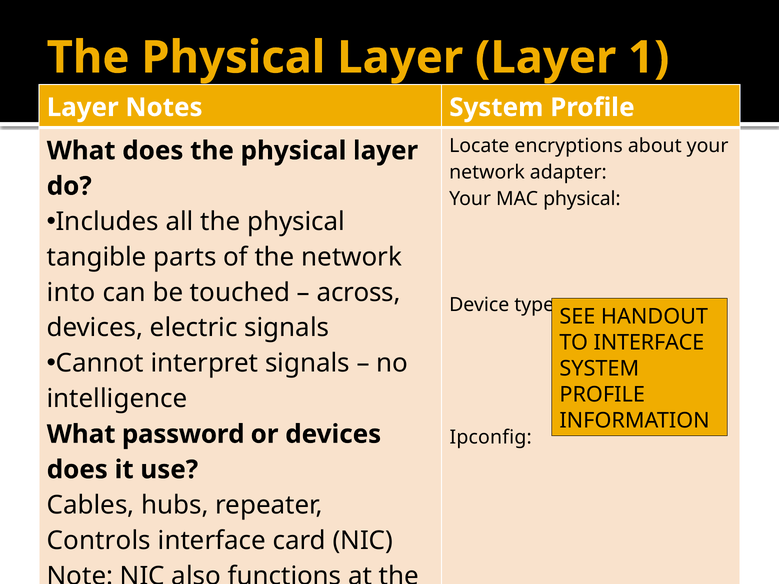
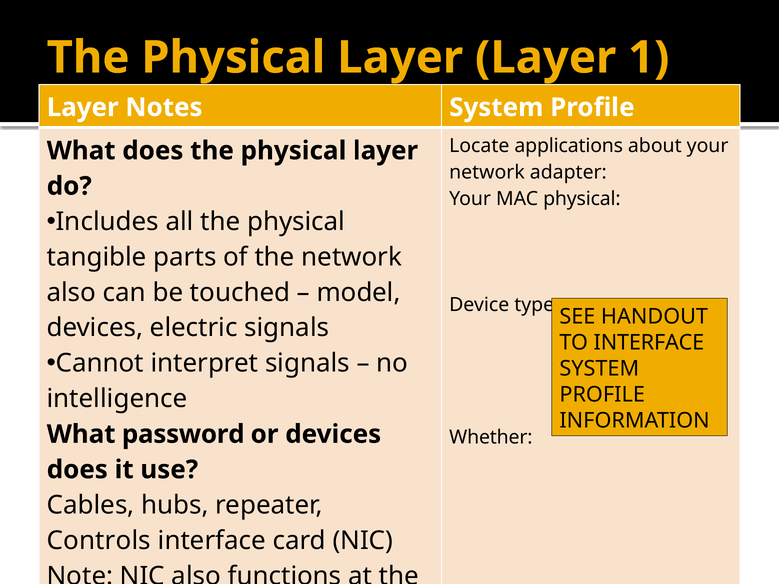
encryptions: encryptions -> applications (569, 146)
into: into -> also (71, 293)
across: across -> model (359, 293)
Ipconfig: Ipconfig -> Whether (491, 437)
